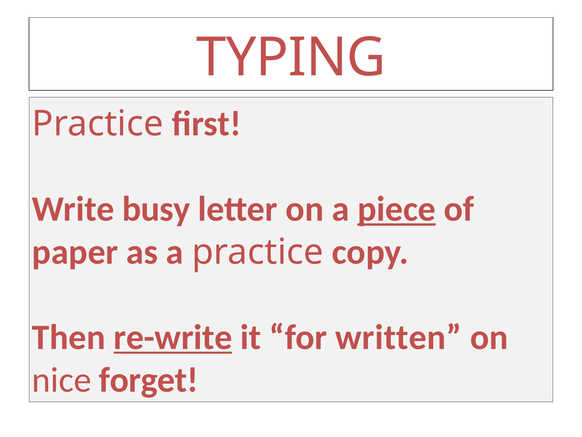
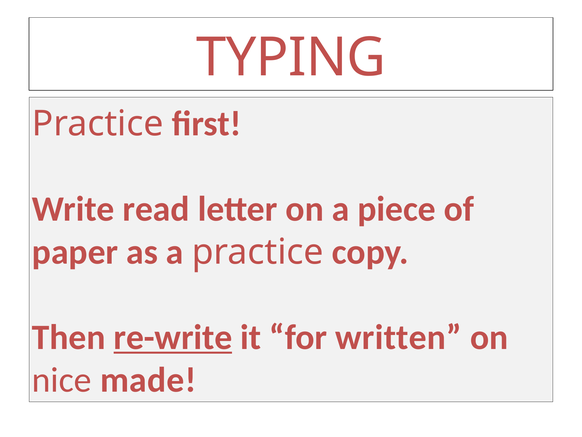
busy: busy -> read (156, 209)
piece underline: present -> none (397, 209)
forget: forget -> made (148, 380)
